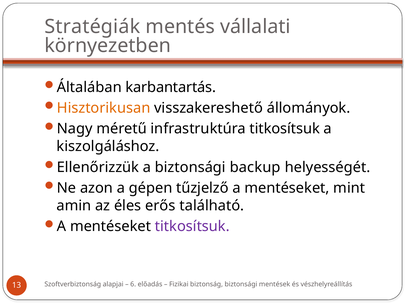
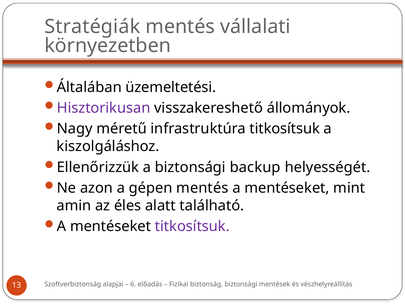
karbantartás: karbantartás -> üzemeltetési (171, 87)
Hisztorikusan colour: orange -> purple (104, 108)
gépen tűzjelző: tűzjelző -> mentés (202, 188)
erős: erős -> alatt (160, 205)
